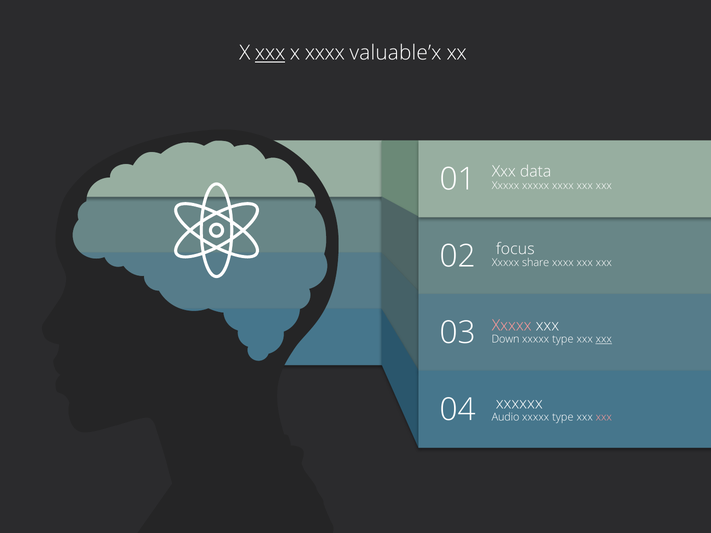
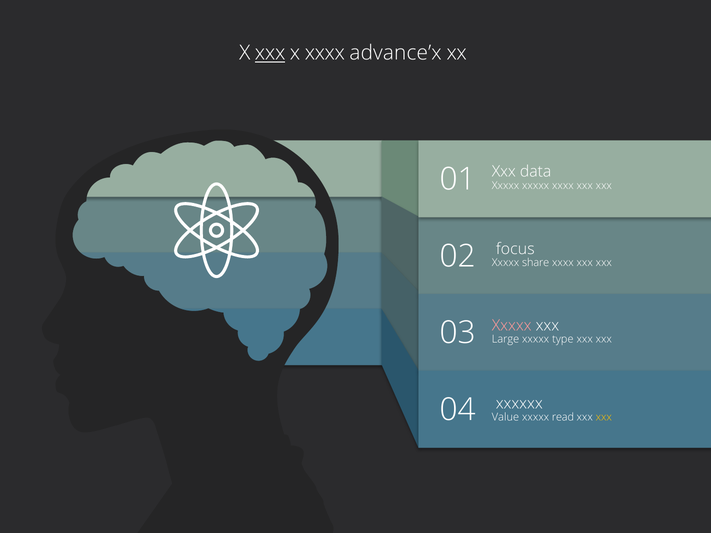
valuable’x: valuable’x -> advance’x (396, 53)
Down: Down -> Large (505, 339)
xxx underline: present -> none (604, 339)
Audio: Audio -> Value (505, 418)
type: type -> read (563, 418)
xxx colour: pink -> yellow (604, 418)
